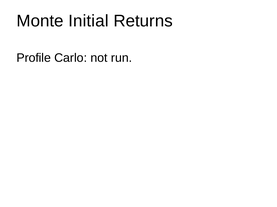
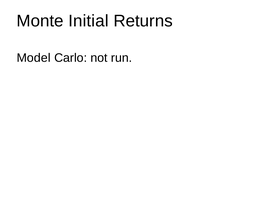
Profile: Profile -> Model (34, 58)
